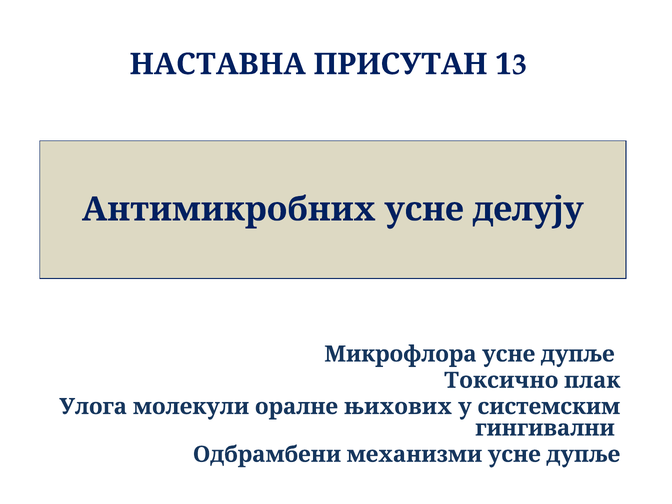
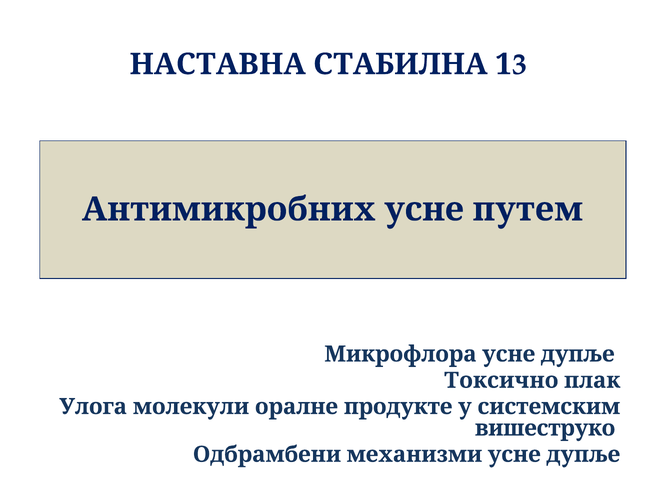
ПРИСУТАН: ПРИСУТАН -> СТАБИЛНА (400, 64)
делују: делују -> путем (528, 209)
њихових: њихових -> продукте (398, 407)
гингивални: гингивални -> вишеструко (545, 428)
